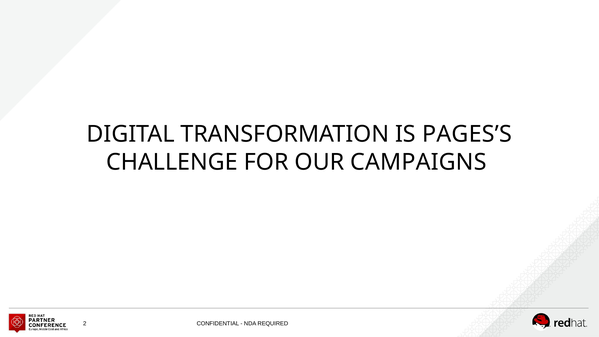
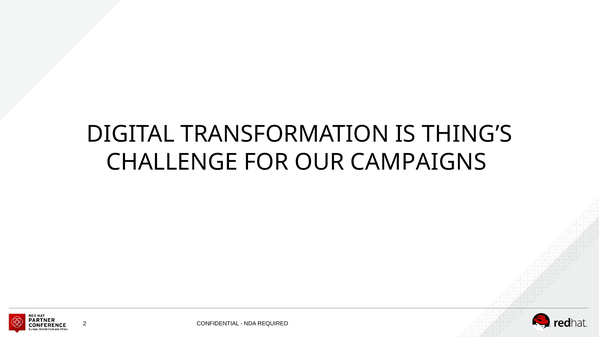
PAGES’S: PAGES’S -> THING’S (467, 134)
